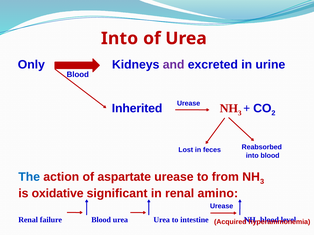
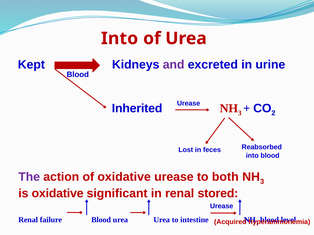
Only: Only -> Kept (31, 65)
The colour: blue -> purple (29, 177)
of aspartate: aspartate -> oxidative (124, 177)
from: from -> both (225, 177)
amino: amino -> stored (218, 194)
